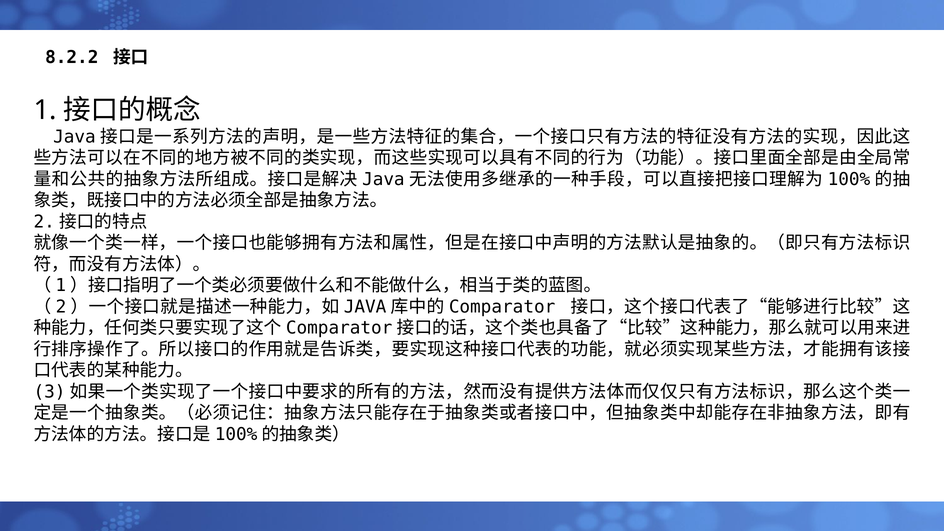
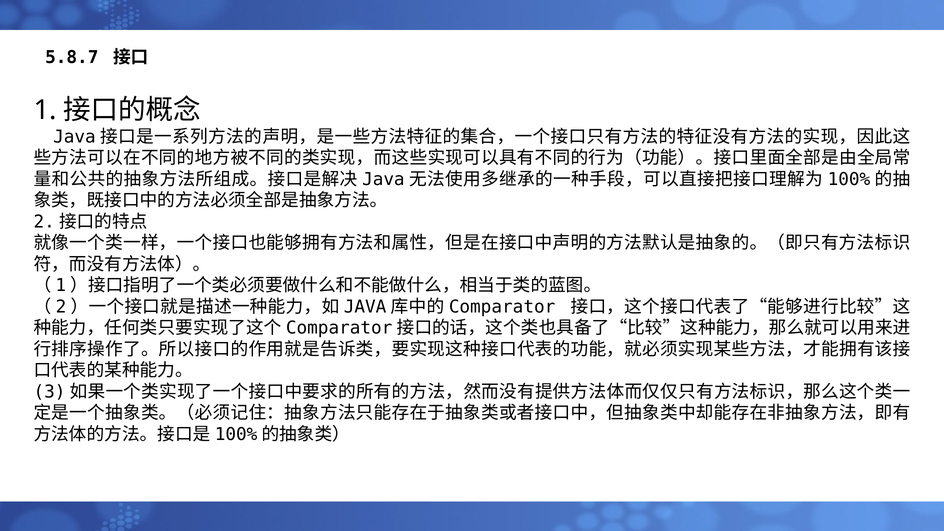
8.2.2: 8.2.2 -> 5.8.7 (72, 58)
